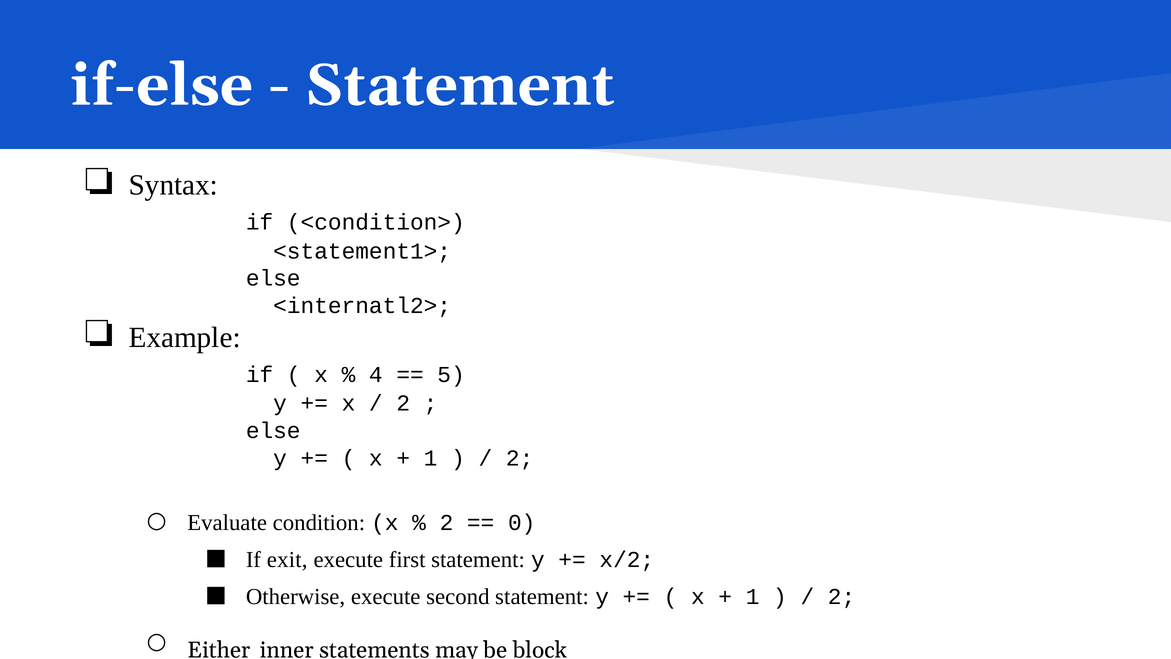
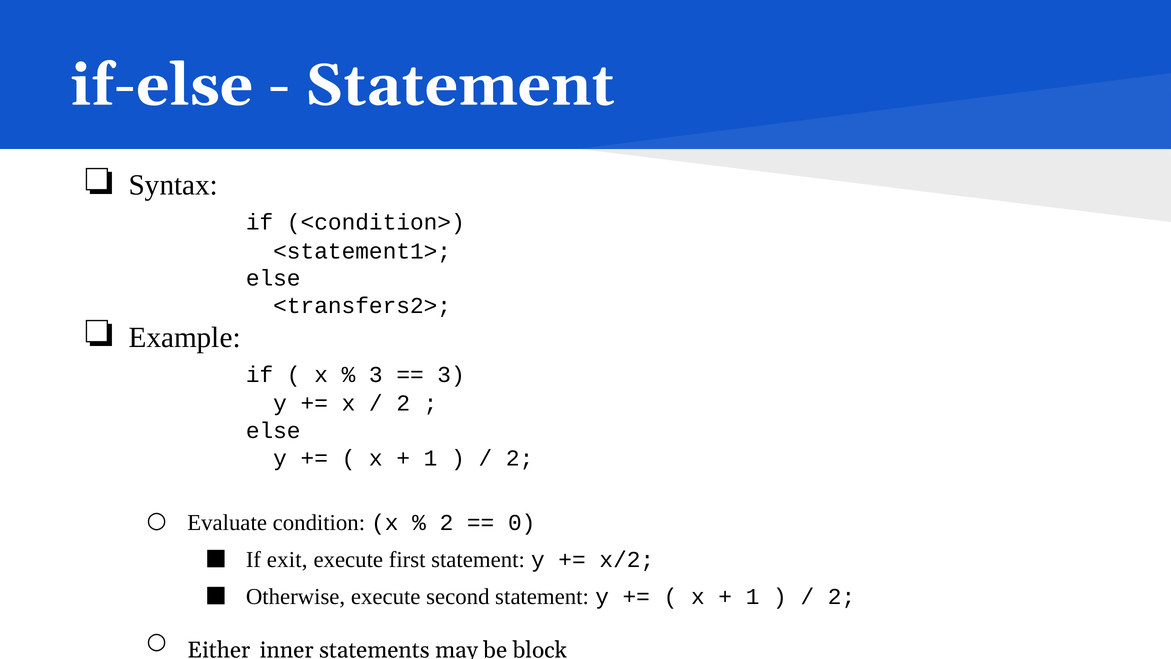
<internatl2>: <internatl2> -> <transfers2> (362, 306)
4: 4 -> 3 (376, 375)
5: 5 -> 3 (451, 375)
